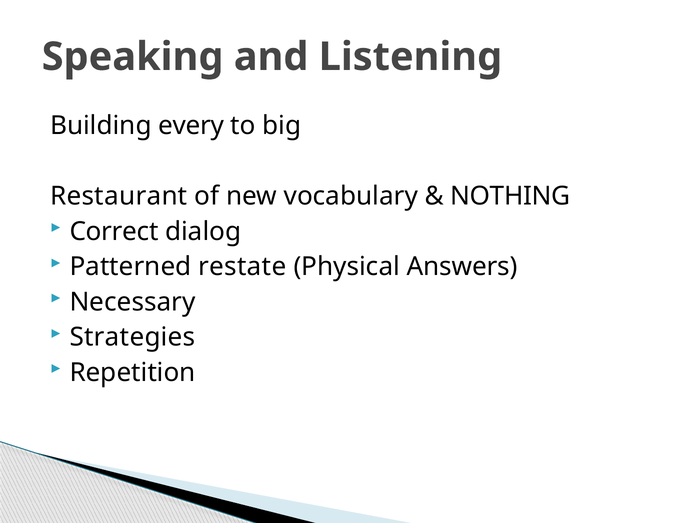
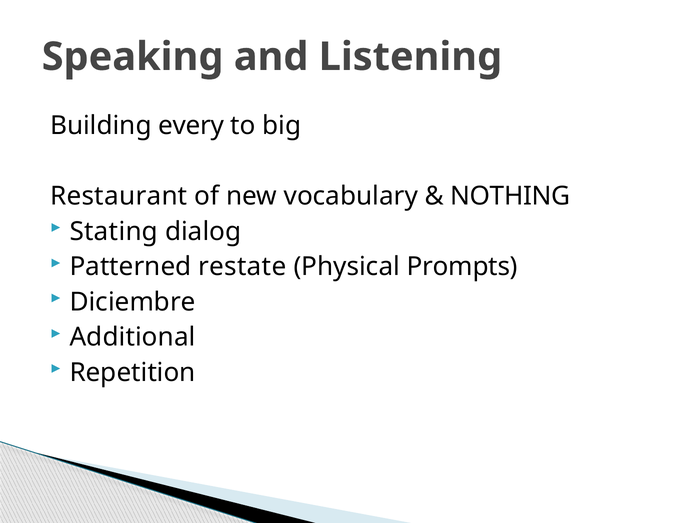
Correct: Correct -> Stating (114, 231)
Answers: Answers -> Prompts (462, 267)
Necessary: Necessary -> Diciembre (133, 302)
Strategies: Strategies -> Additional (133, 337)
